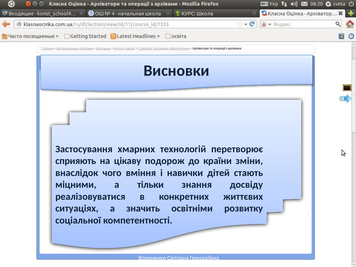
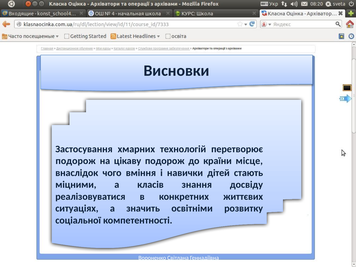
сприяють: сприяють -> подорож (76, 161)
зміни: зміни -> місце (249, 161)
тільки: тільки -> класів (150, 185)
